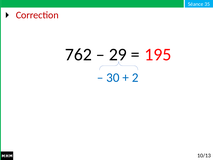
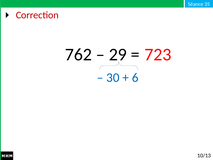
195: 195 -> 723 (158, 54)
2: 2 -> 6 (135, 77)
